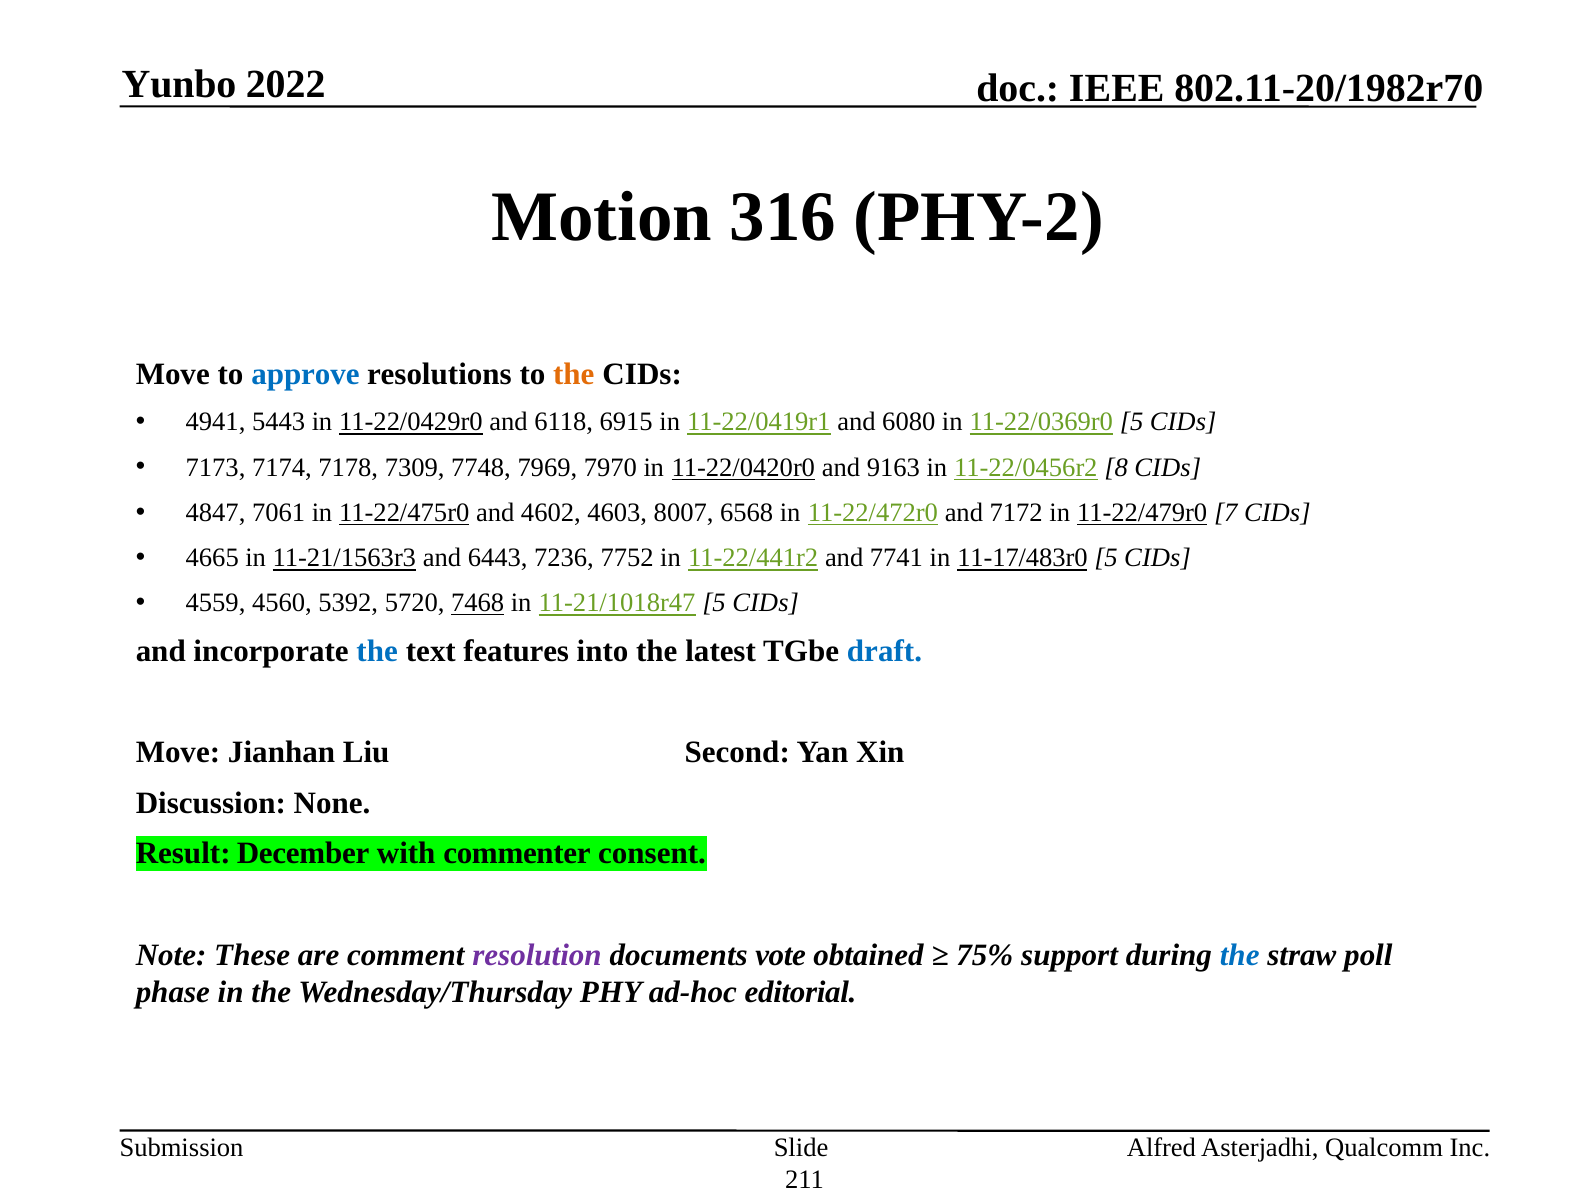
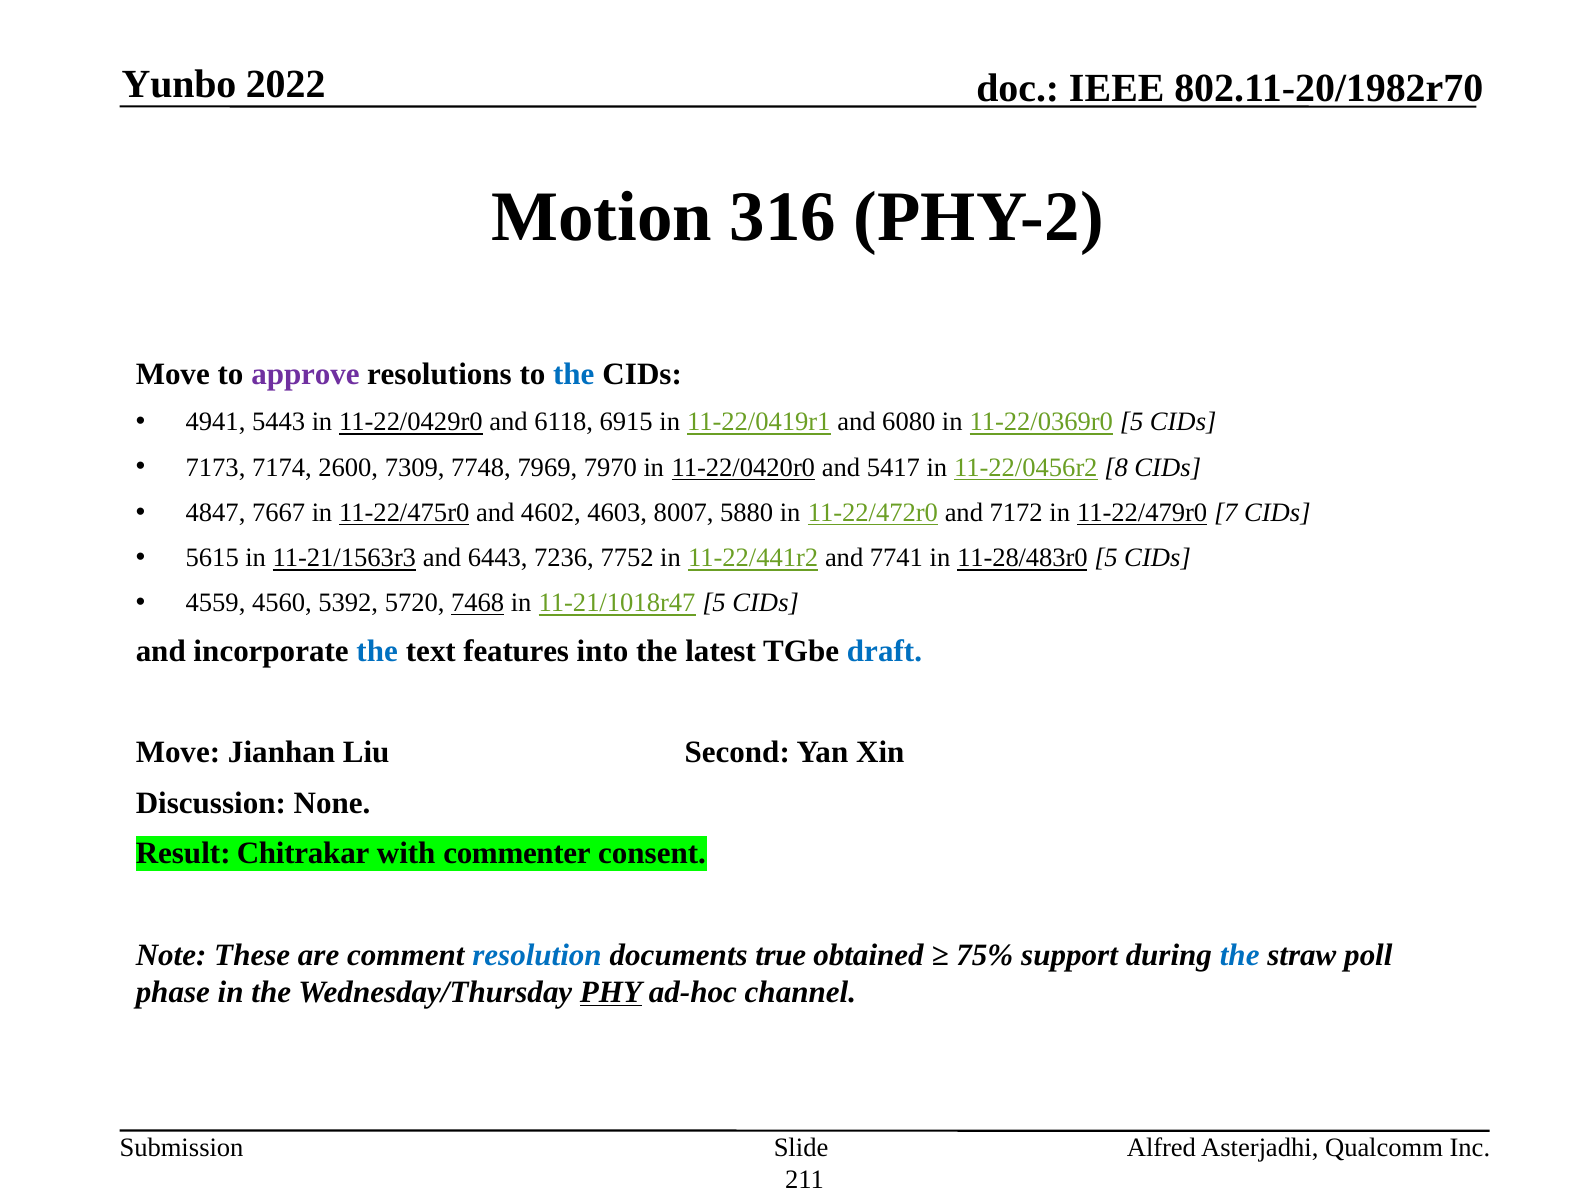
approve colour: blue -> purple (305, 375)
the colour: orange -> blue (574, 375)
7178: 7178 -> 2600 (348, 467)
9163: 9163 -> 5417 (893, 467)
7061: 7061 -> 7667 (279, 513)
6568: 6568 -> 5880 (747, 513)
4665: 4665 -> 5615 (212, 558)
11-17/483r0: 11-17/483r0 -> 11-28/483r0 (1022, 558)
December: December -> Chitrakar (303, 854)
resolution colour: purple -> blue (537, 955)
vote: vote -> true (781, 955)
PHY underline: none -> present (611, 992)
editorial: editorial -> channel (800, 992)
